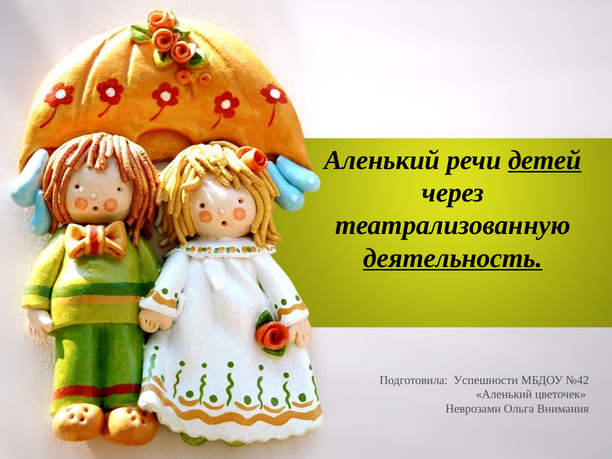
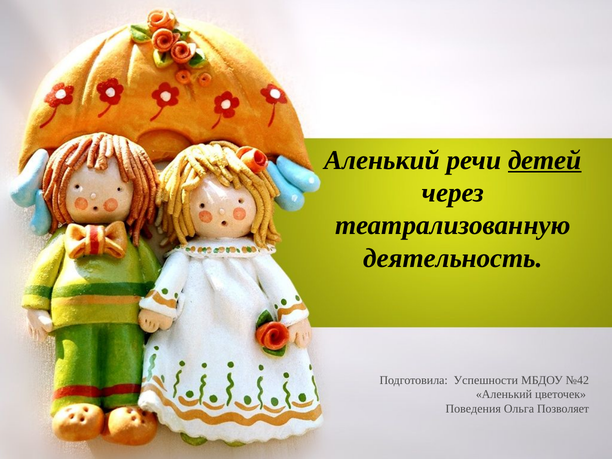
деятельность underline: present -> none (453, 258)
Неврозами: Неврозами -> Поведения (473, 409)
Внимания: Внимания -> Позволяет (563, 409)
